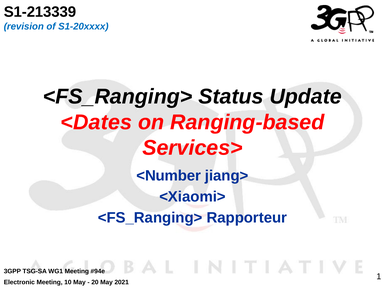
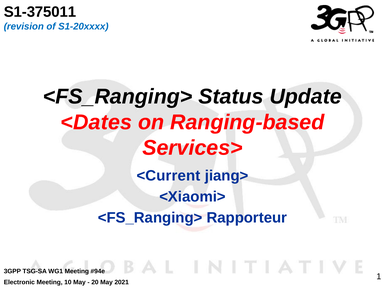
S1-213339: S1-213339 -> S1-375011 (40, 12)
<Number: <Number -> <Current (168, 176)
